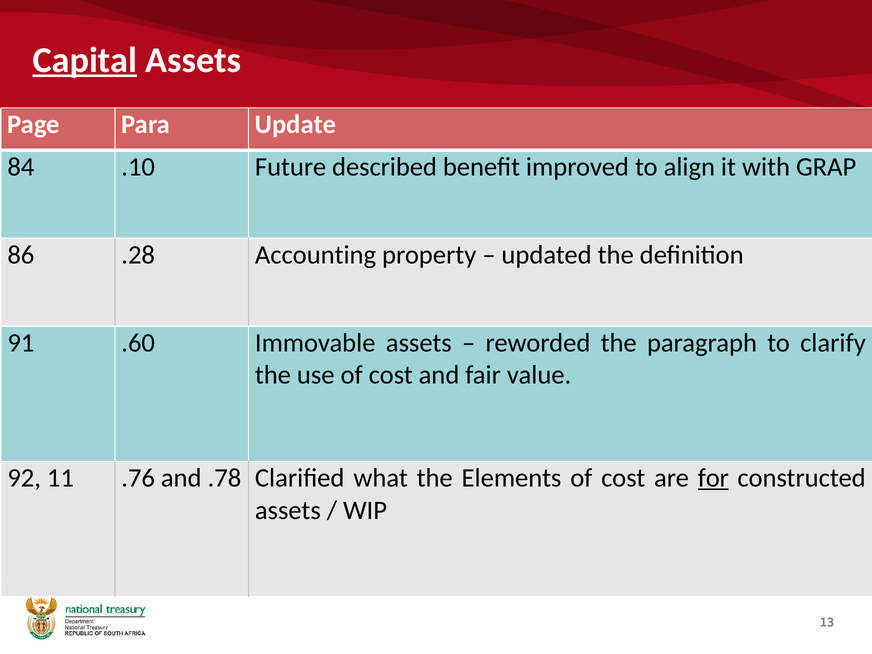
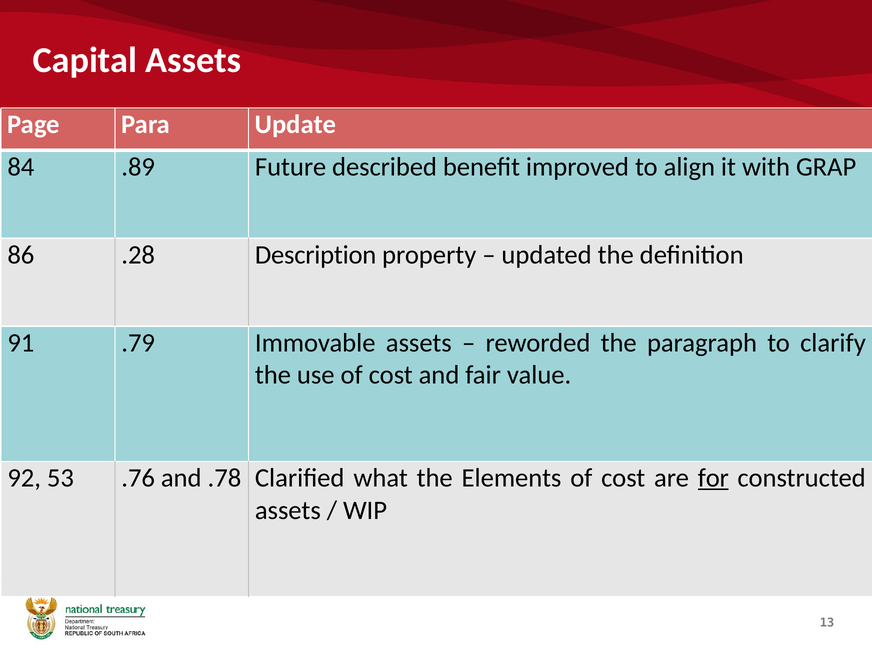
Capital underline: present -> none (85, 60)
.10: .10 -> .89 (138, 167)
Accounting: Accounting -> Description (316, 255)
.60: .60 -> .79 (138, 343)
11: 11 -> 53 (60, 478)
